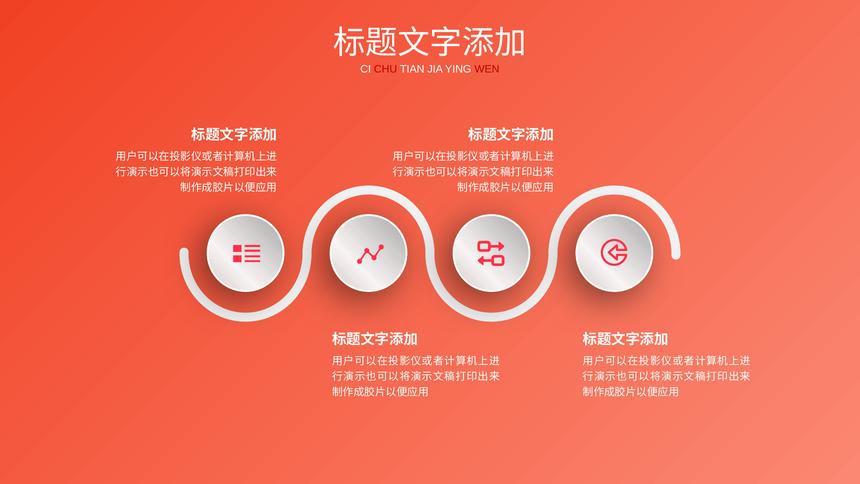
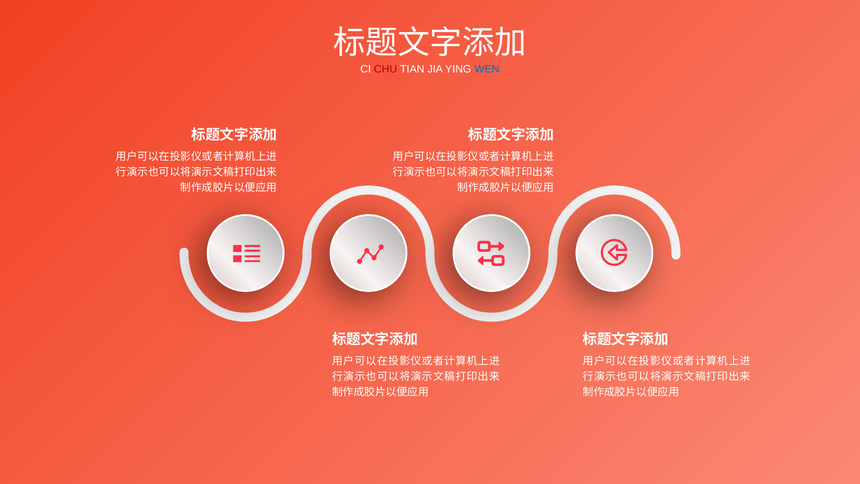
WEN colour: red -> blue (487, 69)
